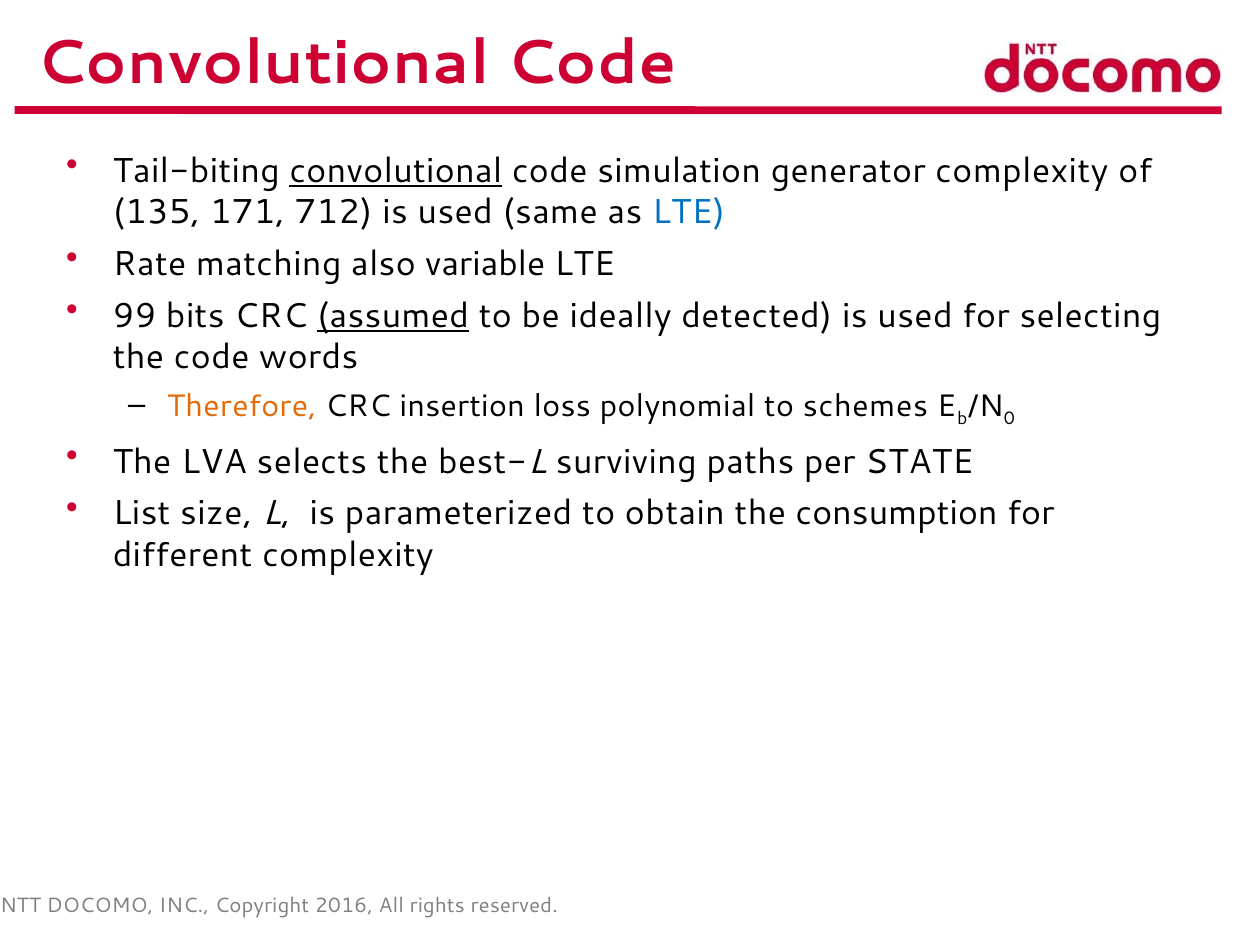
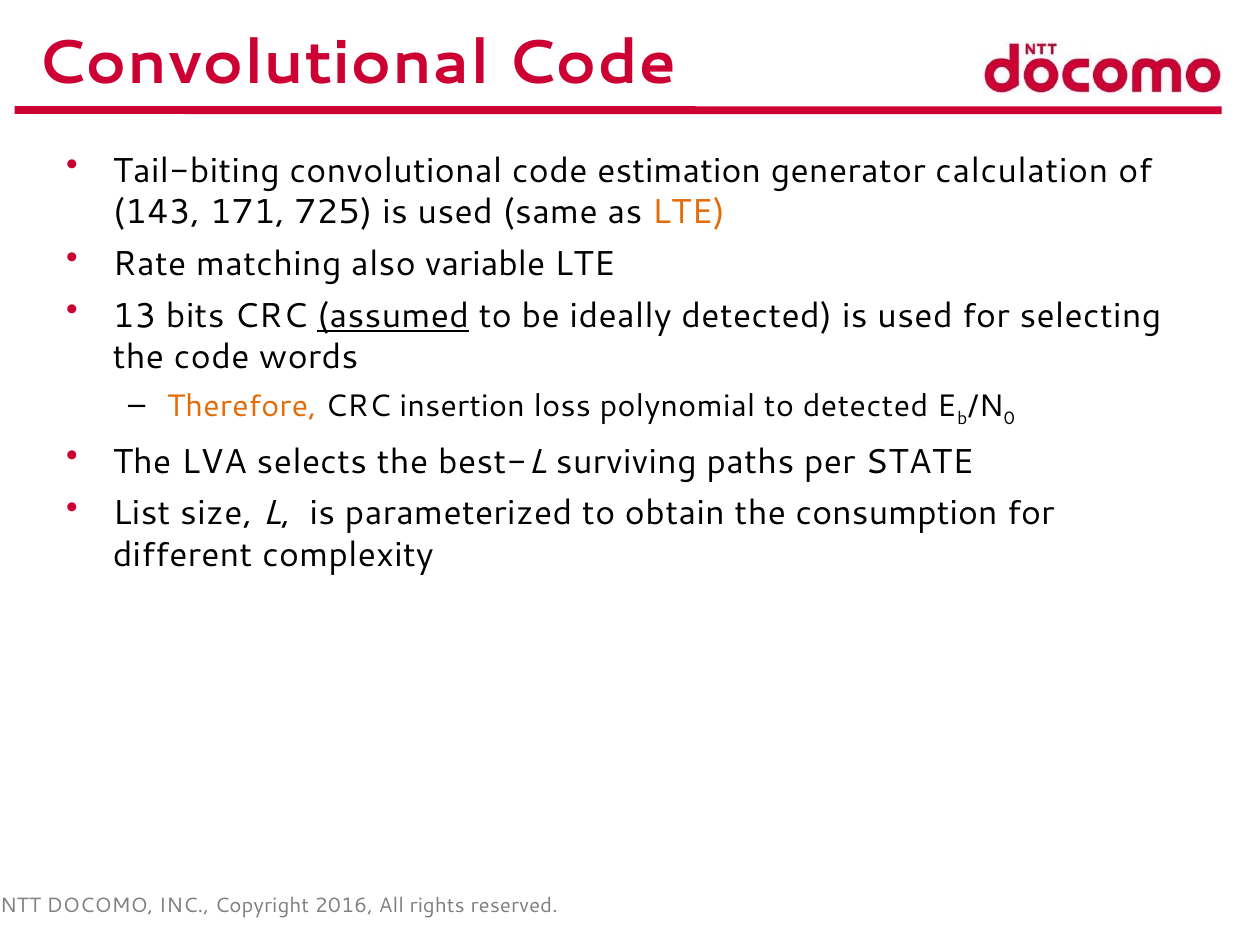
convolutional underline: present -> none (396, 171)
simulation: simulation -> estimation (679, 171)
generator complexity: complexity -> calculation (1022, 171)
135: 135 -> 143 (156, 212)
712: 712 -> 725 (333, 212)
LTE colour: blue -> orange (689, 212)
99: 99 -> 13 (134, 316)
to schemes: schemes -> detected (865, 407)
